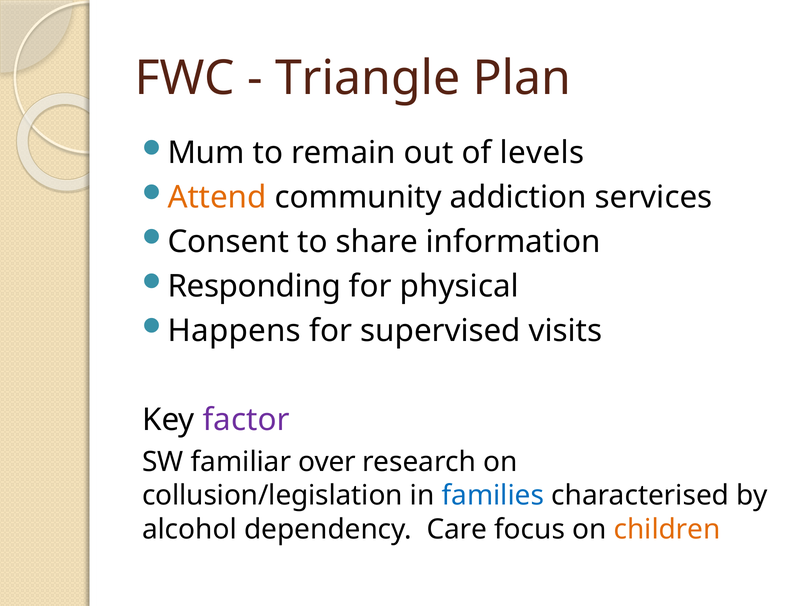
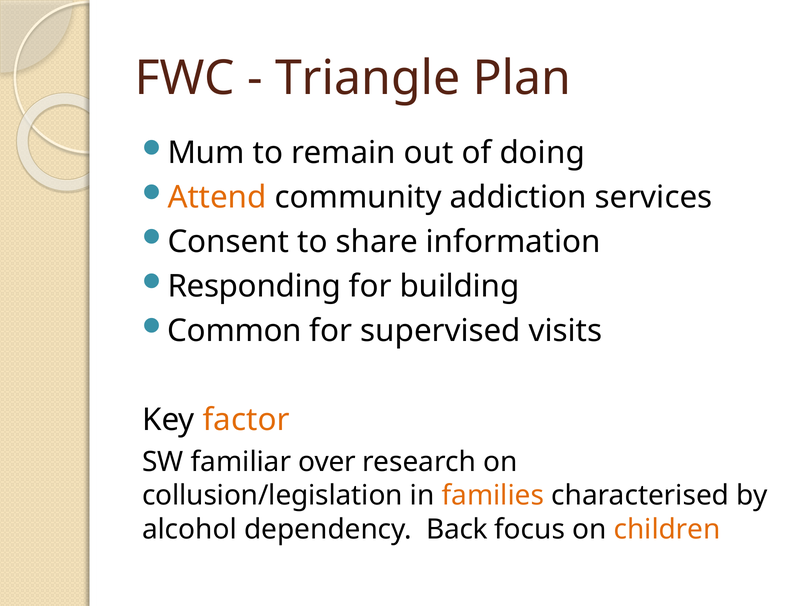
levels: levels -> doing (542, 153)
physical: physical -> building (460, 286)
Happens: Happens -> Common (235, 331)
factor colour: purple -> orange (246, 420)
families colour: blue -> orange (493, 496)
Care: Care -> Back (457, 529)
